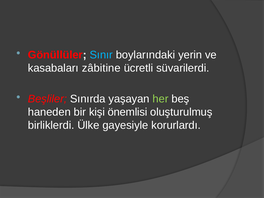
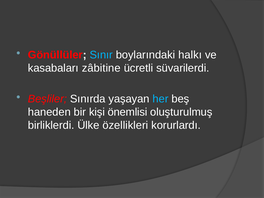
yerin: yerin -> halkı (190, 55)
her colour: light green -> light blue (161, 99)
gayesiyle: gayesiyle -> özellikleri (125, 125)
